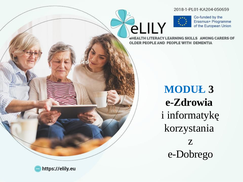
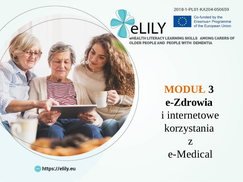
MODUŁ colour: blue -> orange (185, 89)
informatykę: informatykę -> internetowe (193, 115)
e-Dobrego: e-Dobrego -> e-Medical (190, 154)
